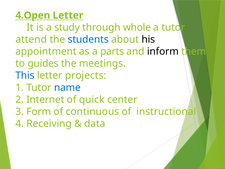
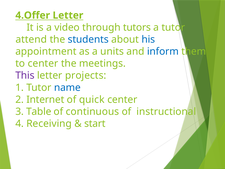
4.Open: 4.Open -> 4.Offer (33, 15)
study: study -> video (67, 27)
whole: whole -> tutors (137, 27)
his colour: black -> blue (148, 39)
parts: parts -> units (112, 51)
inform colour: black -> blue (163, 51)
to guides: guides -> center (43, 63)
This colour: blue -> purple (25, 75)
Form: Form -> Table (39, 111)
data: data -> start (95, 123)
